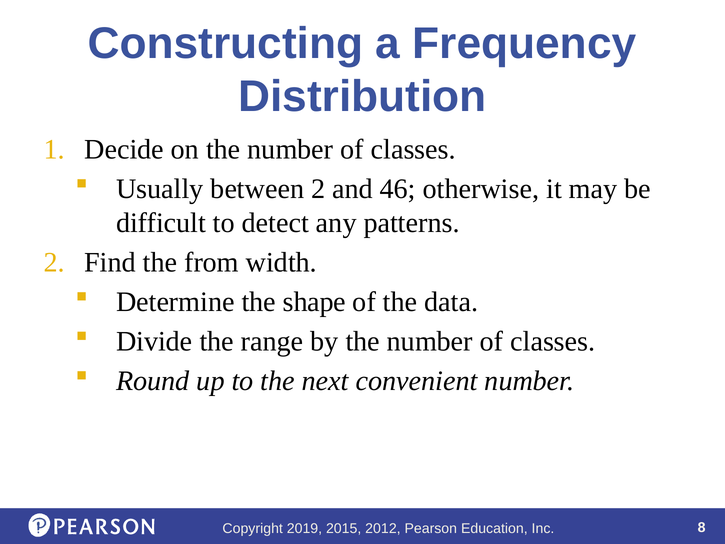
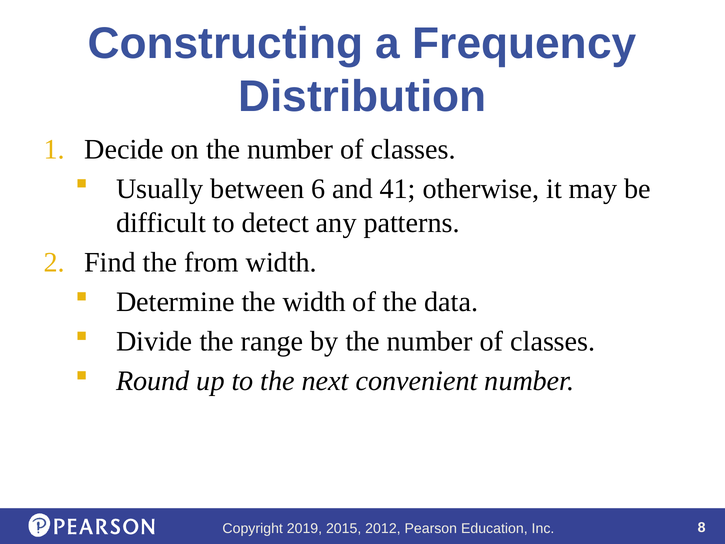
between 2: 2 -> 6 (318, 189)
46: 46 -> 41 (398, 189)
the shape: shape -> width (314, 302)
